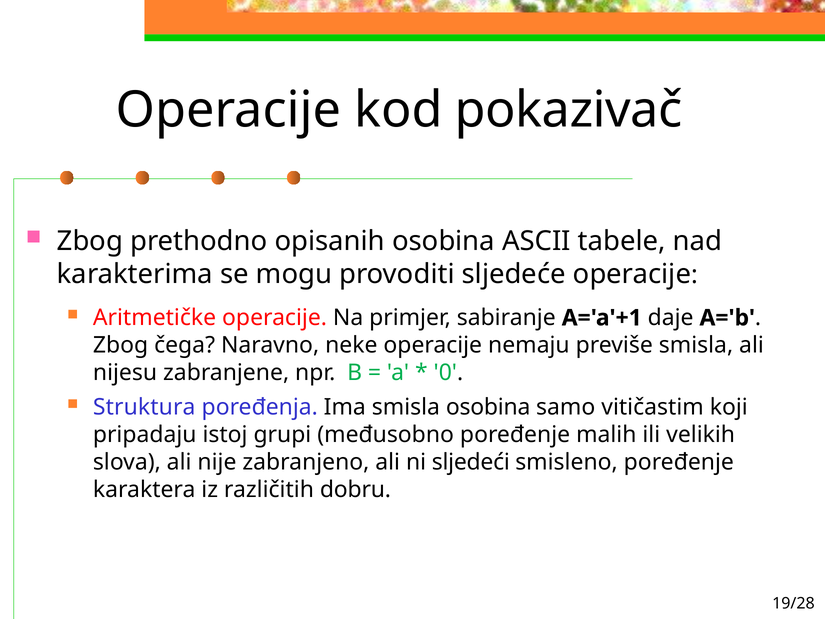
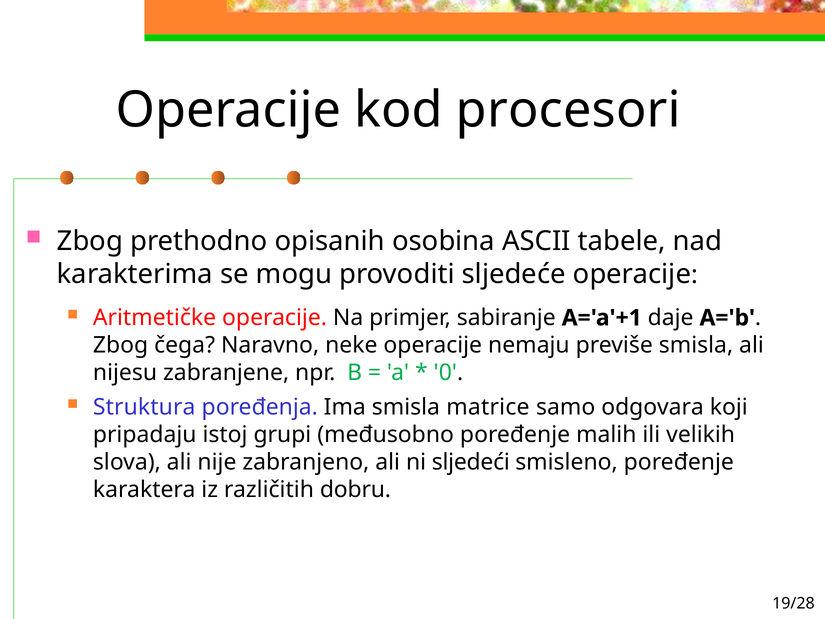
pokazivač: pokazivač -> procesori (568, 110)
smisla osobina: osobina -> matrice (488, 407)
vitičastim: vitičastim -> odgovara (653, 407)
